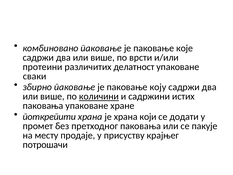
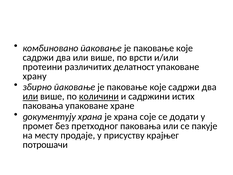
сваки: сваки -> хрaну (35, 76)
кojу: кojу -> кojе (158, 87)
или underline: none -> present (30, 96)
поткрепити: поткрепити -> документују (49, 117)
који: који -> соје (148, 117)
